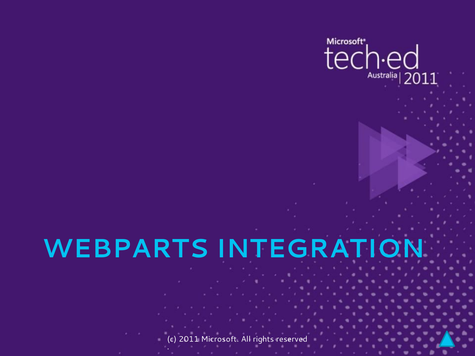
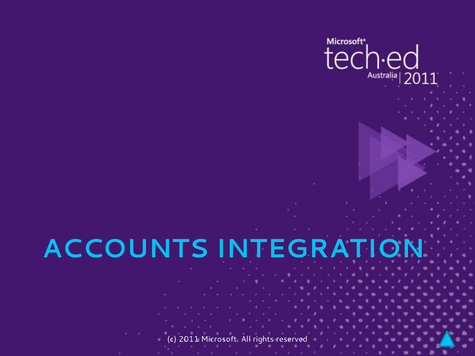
WEBPARTS: WEBPARTS -> ACCOUNTS (126, 249)
